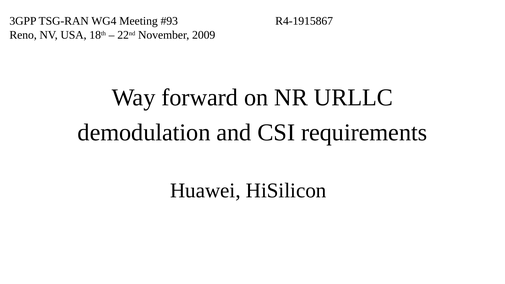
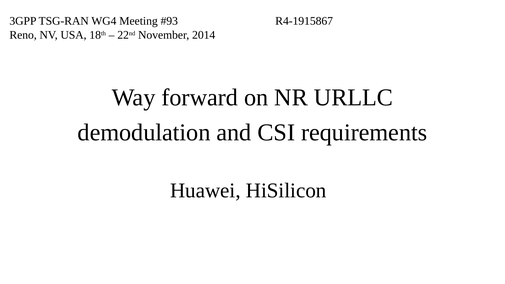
2009: 2009 -> 2014 (204, 35)
